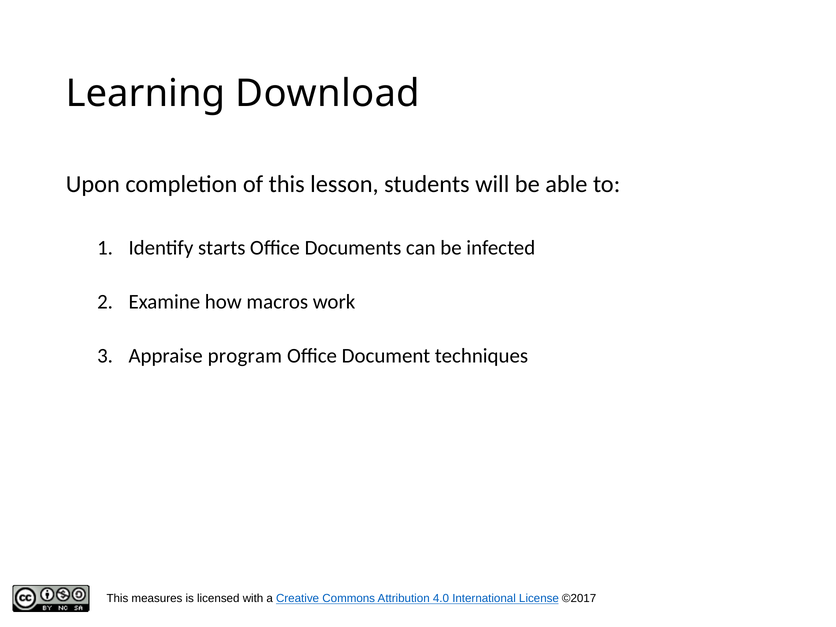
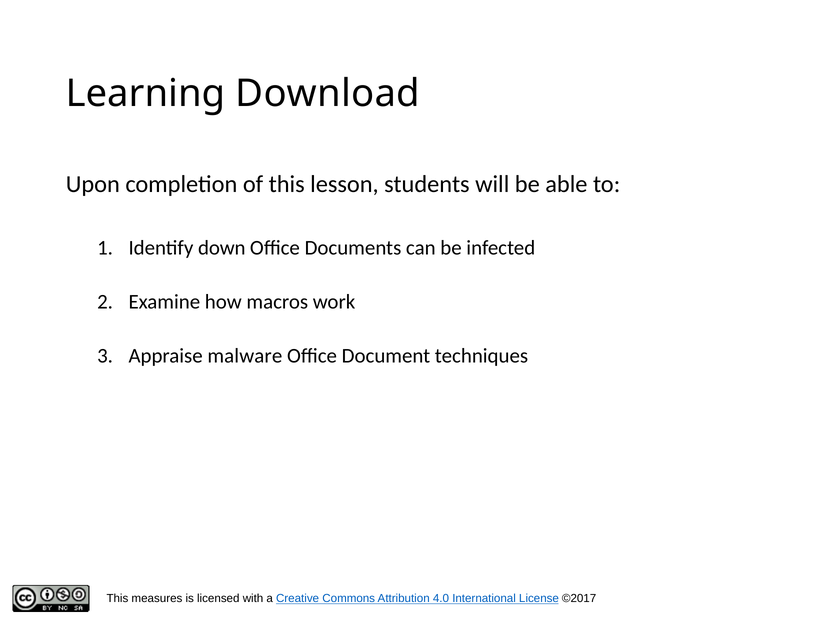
starts: starts -> down (222, 248)
program: program -> malware (245, 356)
